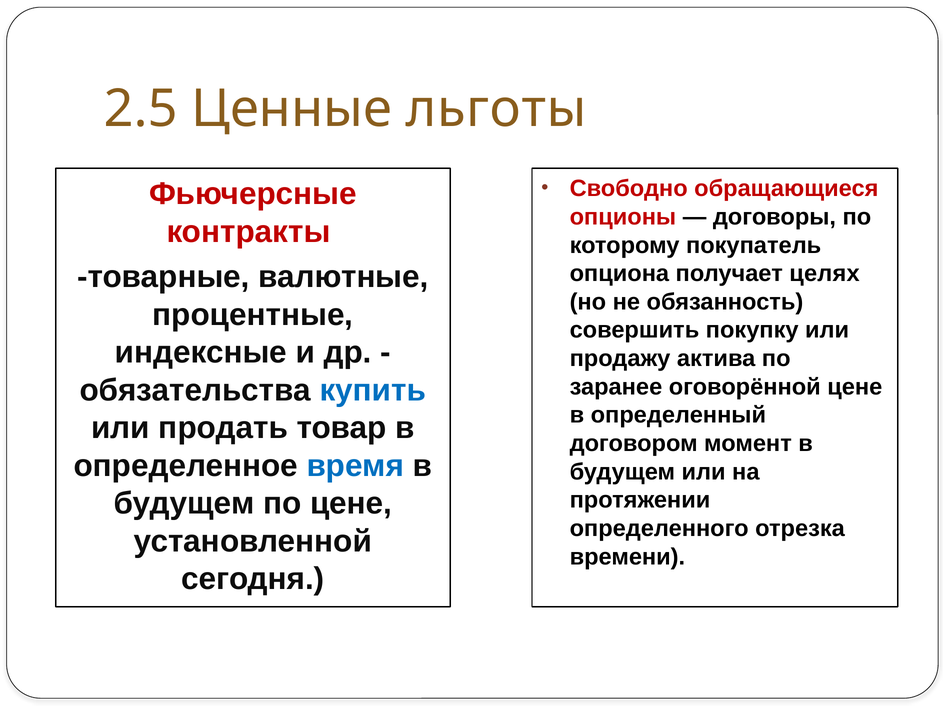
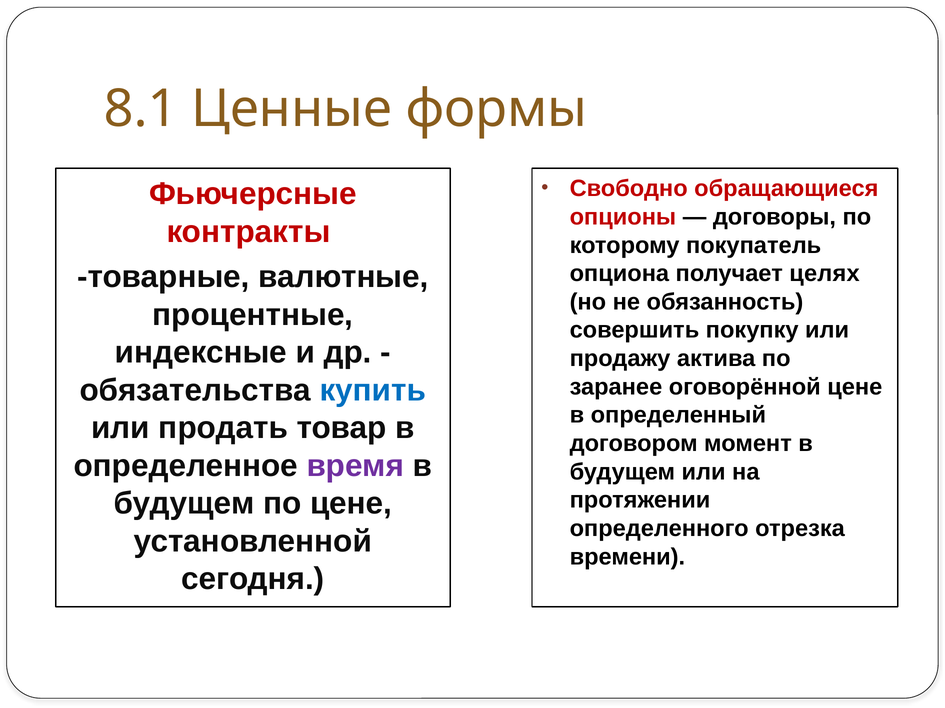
2.5: 2.5 -> 8.1 (141, 109)
льготы: льготы -> формы (496, 109)
время colour: blue -> purple (355, 466)
